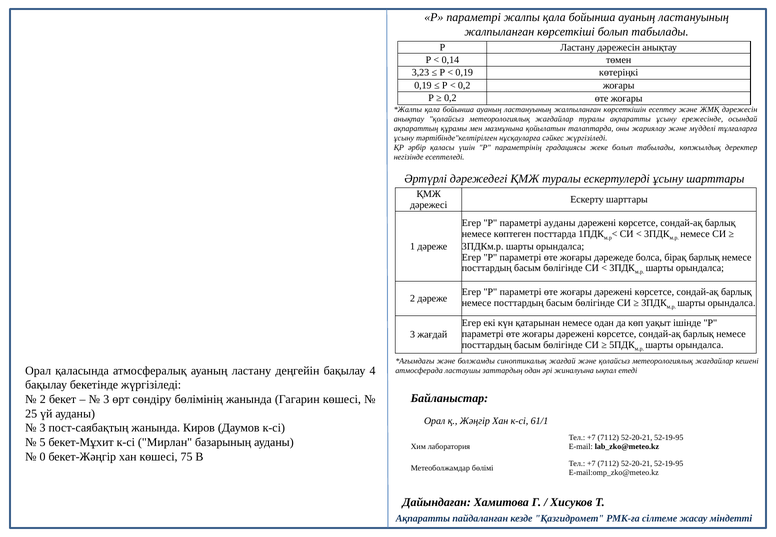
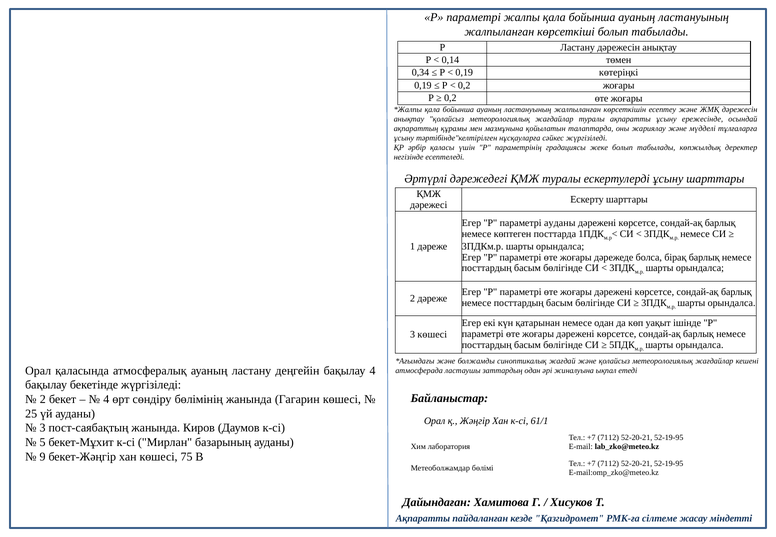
3,23: 3,23 -> 0,34 (420, 73)
3 жағдай: жағдай -> көшесі (432, 335)
3: 3 -> 4 (106, 400)
0: 0 -> 9 (43, 457)
